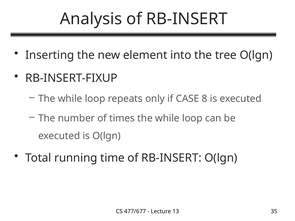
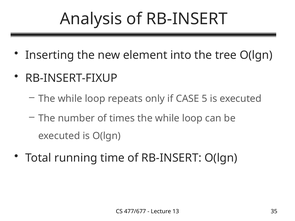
8: 8 -> 5 (205, 99)
